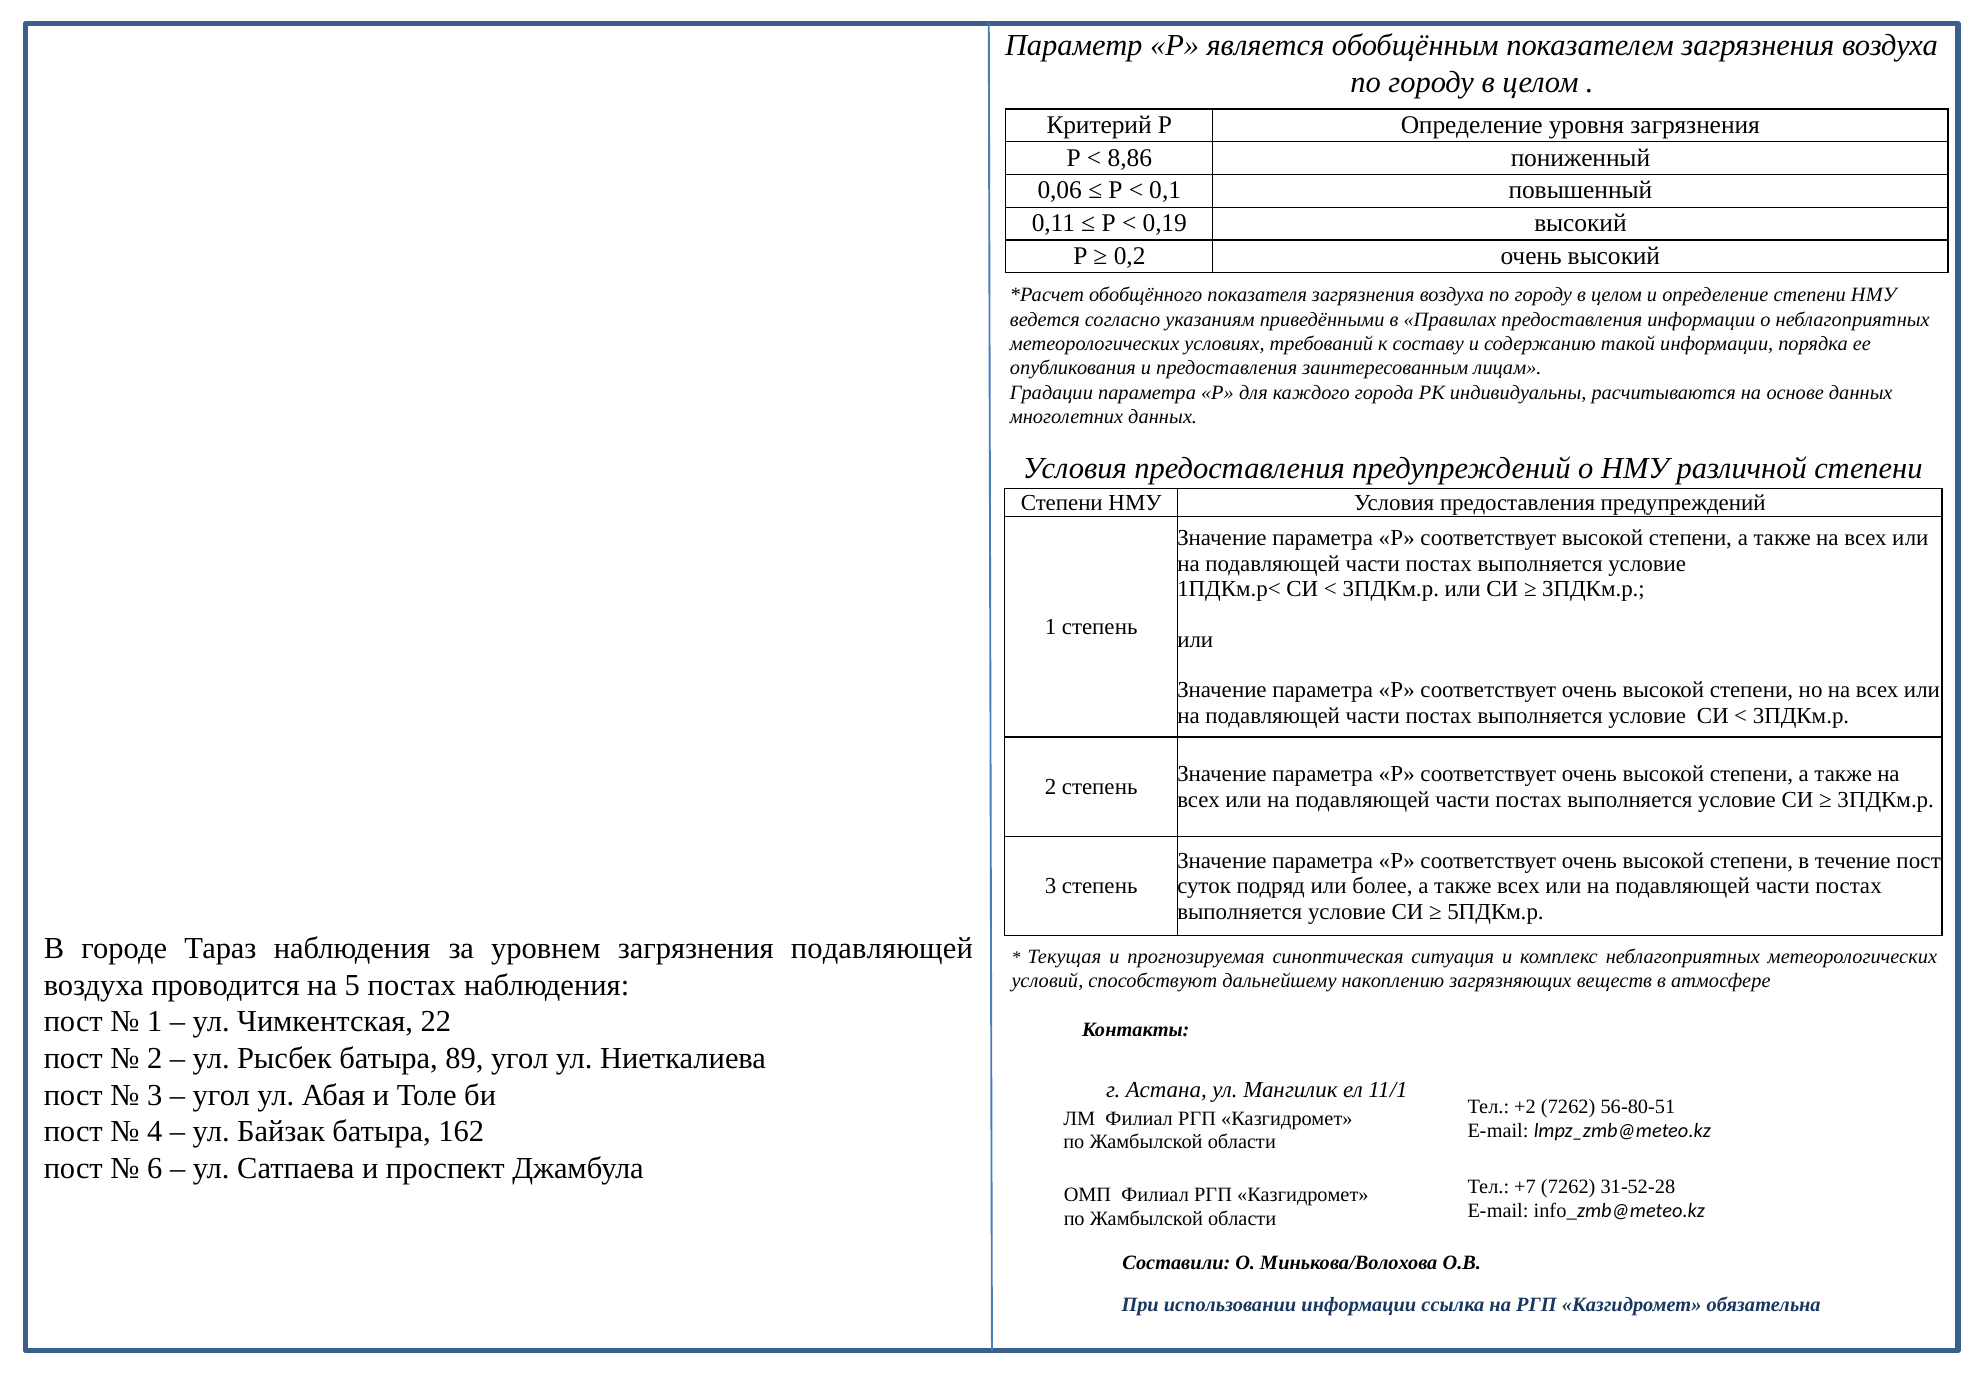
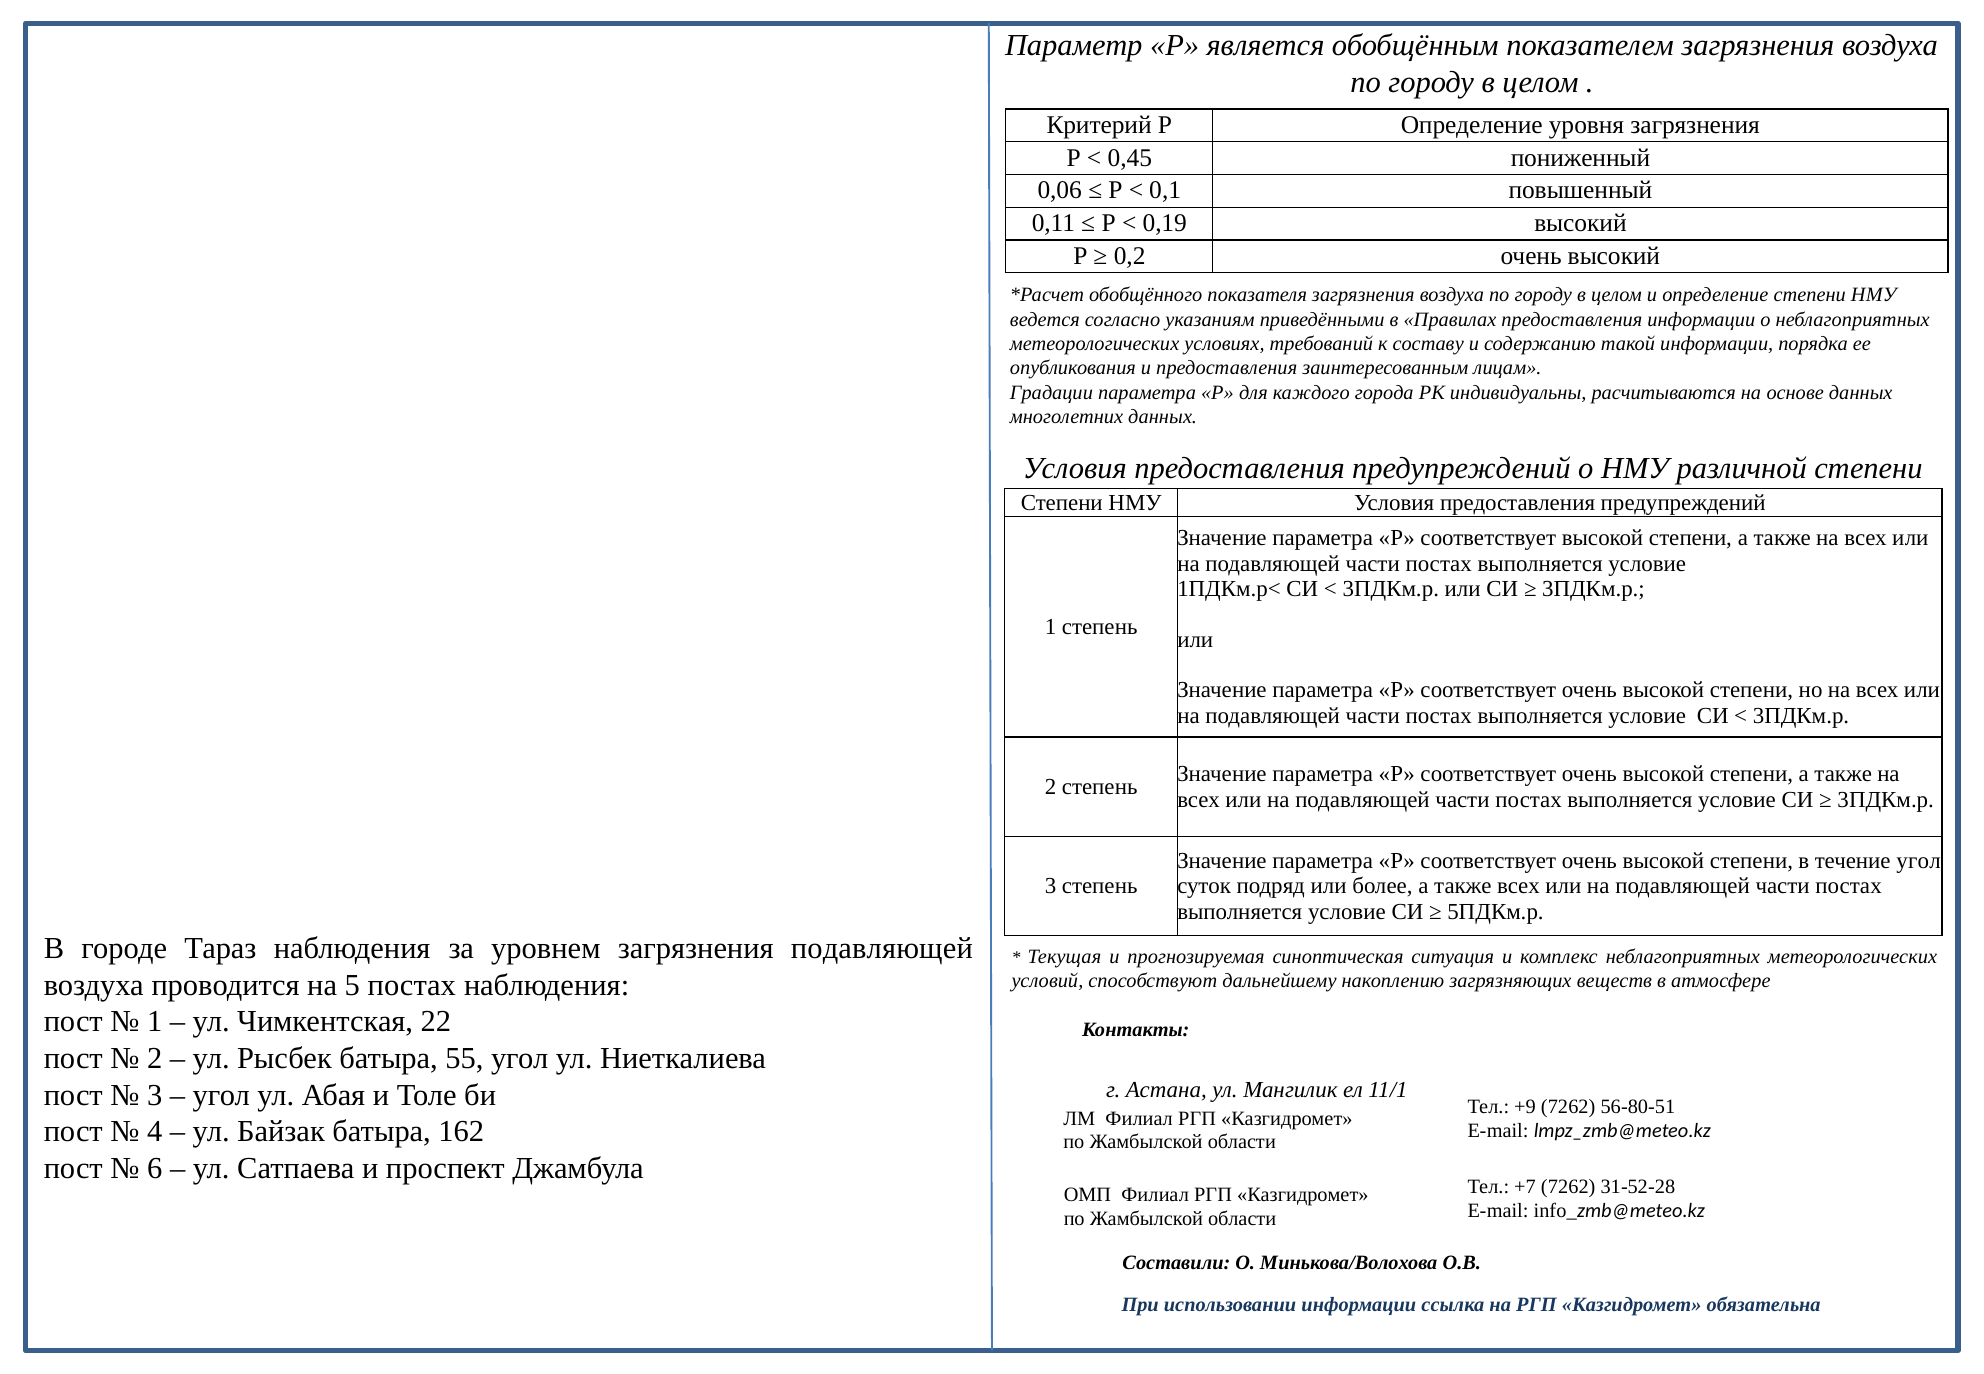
8,86: 8,86 -> 0,45 (1130, 158)
течение пост: пост -> угол (1919, 860)
89: 89 -> 55 (464, 1058)
+2: +2 -> +9 (1525, 1106)
